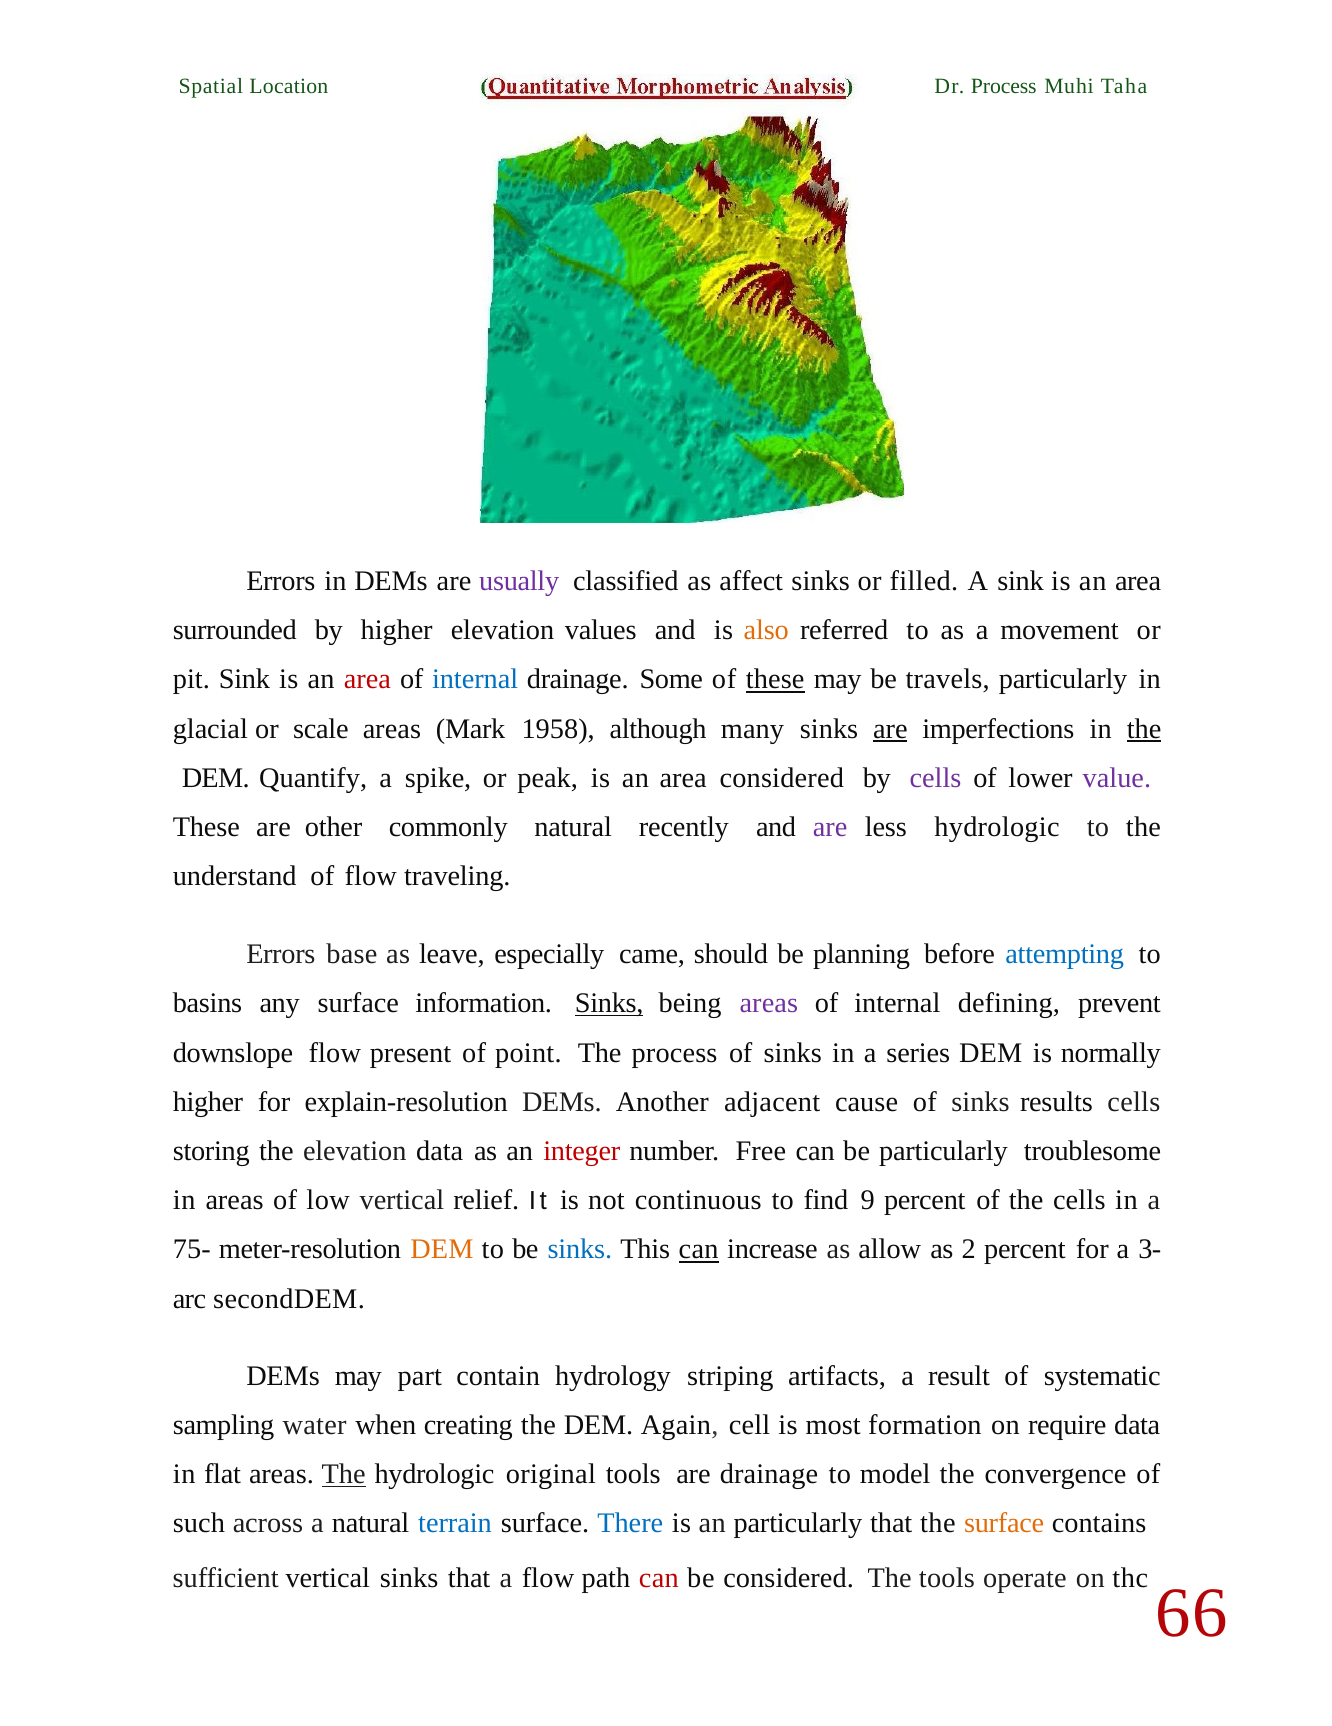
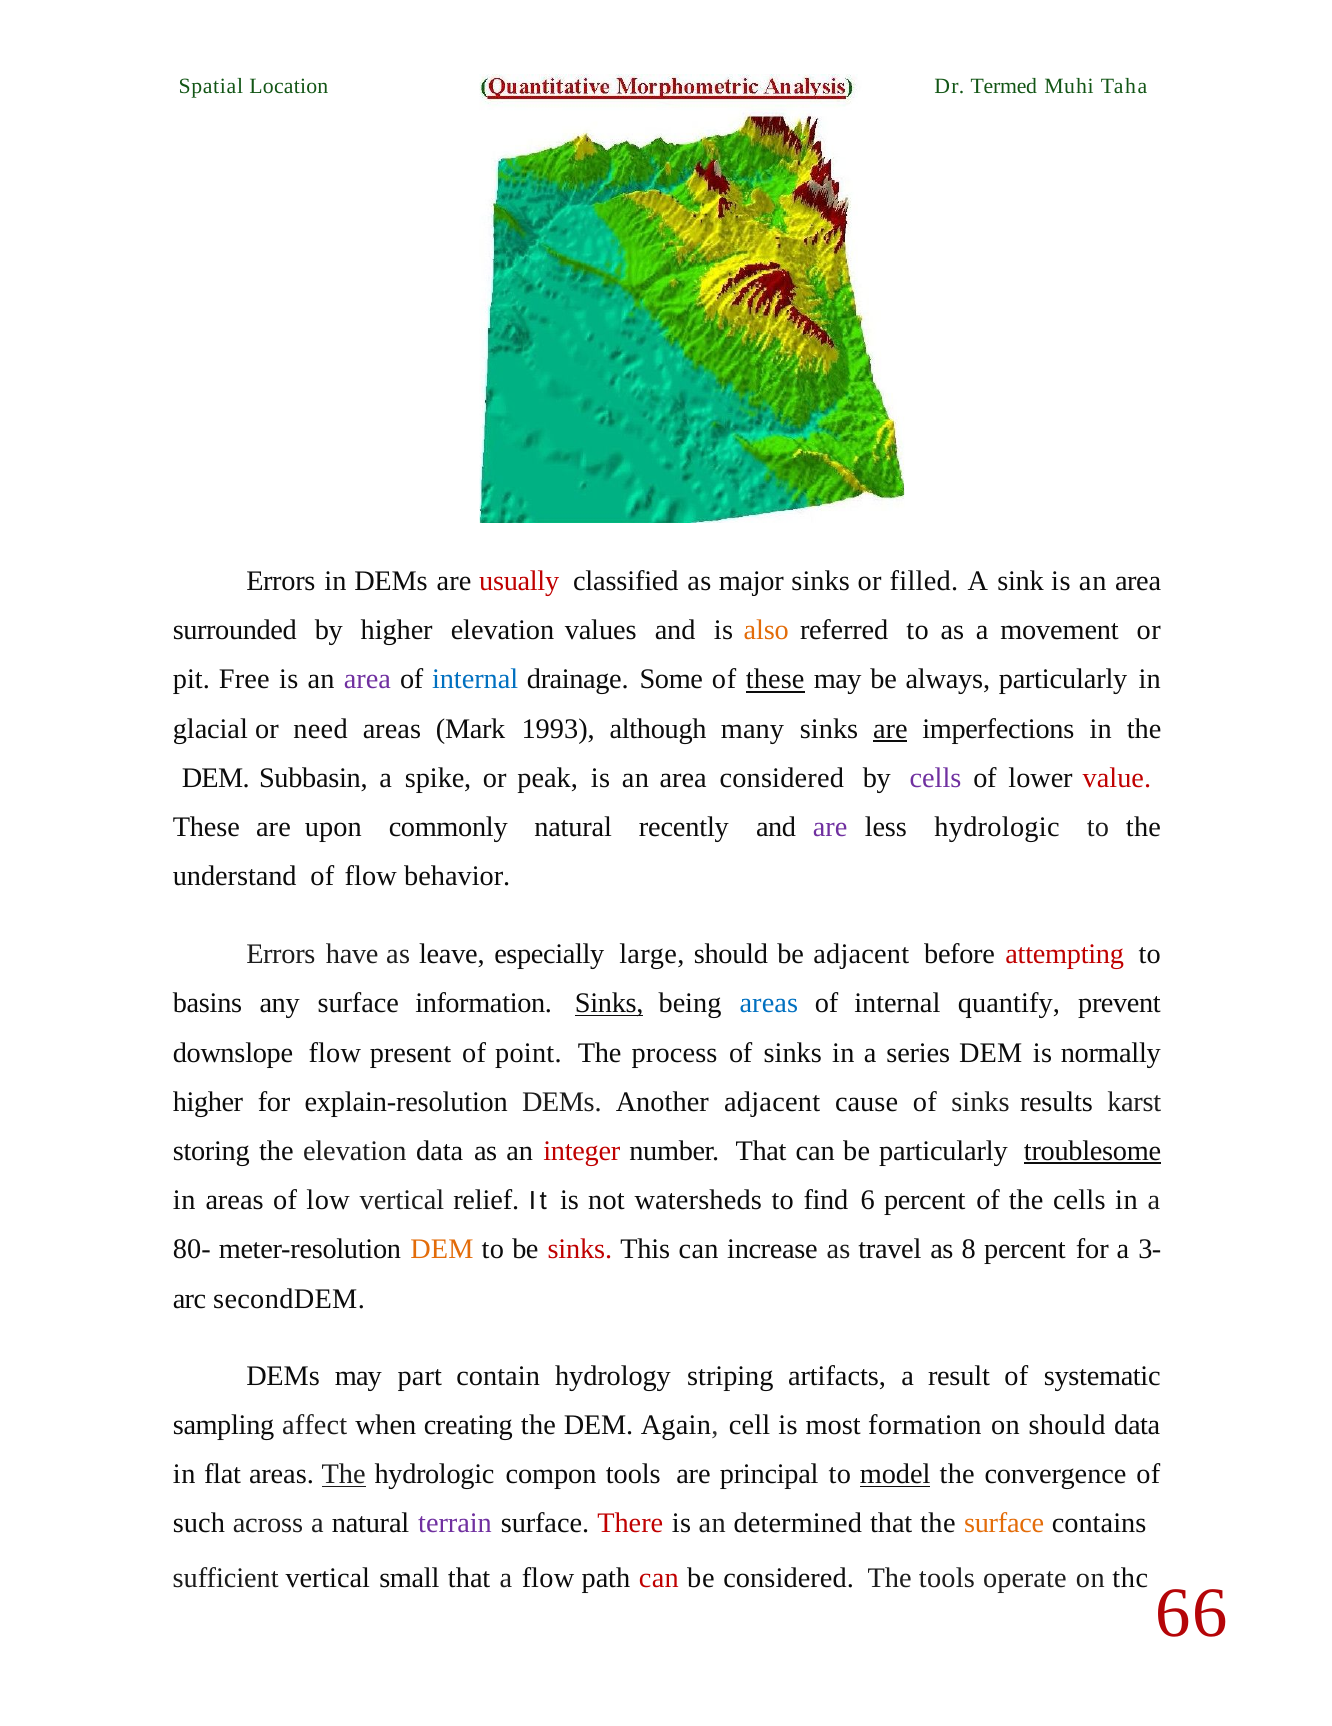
Dr Process: Process -> Termed (1004, 86)
usually colour: purple -> red (519, 581)
affect: affect -> major (751, 581)
pit Sink: Sink -> Free (244, 679)
area colour: red -> purple (367, 679)
travels: travels -> always (948, 679)
scale: scale -> need (321, 729)
1958: 1958 -> 1993 (558, 729)
the underline: present -> none (1144, 729)
Quantify: Quantify -> Subbasin (313, 778)
value colour: purple -> red (1117, 778)
other: other -> upon (333, 827)
traveling: traveling -> behavior (457, 876)
base: base -> have (352, 954)
came: came -> large (652, 954)
be planning: planning -> adjacent (861, 954)
attempting colour: blue -> red (1065, 954)
areas colour: purple -> blue (769, 1003)
defining: defining -> quantify (1009, 1003)
results cells: cells -> karst (1134, 1102)
number Free: Free -> That (761, 1151)
troublesome underline: none -> present (1093, 1151)
continuous: continuous -> watersheds (698, 1200)
9: 9 -> 6 (868, 1200)
75-: 75- -> 80- (192, 1250)
sinks colour: blue -> red (580, 1250)
can underline: present -> none (699, 1250)
allow: allow -> travel (890, 1250)
2: 2 -> 8 (969, 1250)
water: water -> affect (315, 1425)
on require: require -> should (1067, 1425)
original: original -> compon (551, 1474)
are drainage: drainage -> principal (769, 1474)
model underline: none -> present (895, 1474)
terrain colour: blue -> purple (455, 1523)
There colour: blue -> red (630, 1523)
an particularly: particularly -> determined (798, 1523)
vertical sinks: sinks -> small (409, 1578)
